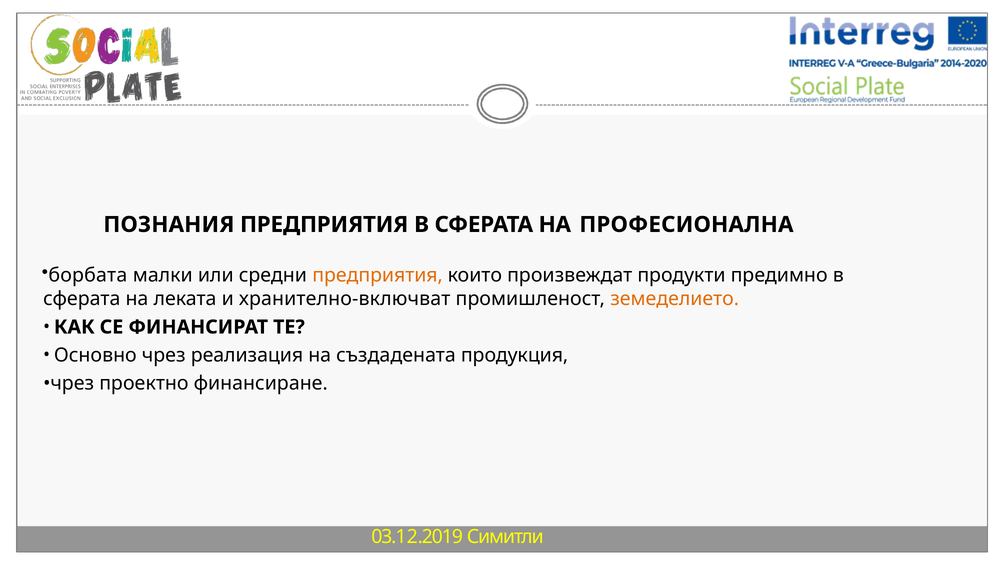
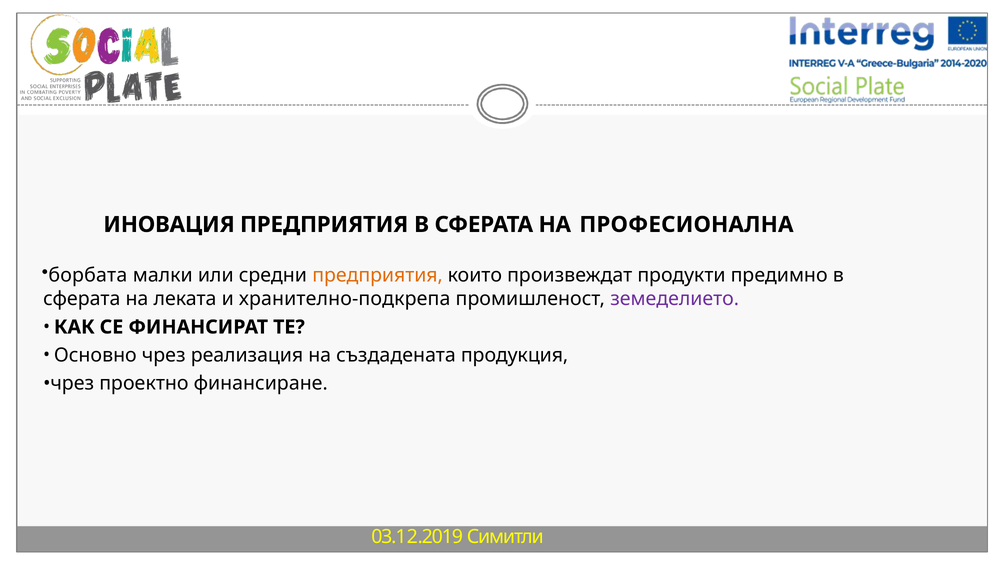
ПОЗНАНИЯ: ПОЗНАНИЯ -> ИНОВАЦИЯ (169, 225)
хранително-включват: хранително-включват -> хранително-подкрепа (345, 299)
земеделието colour: orange -> purple (675, 299)
